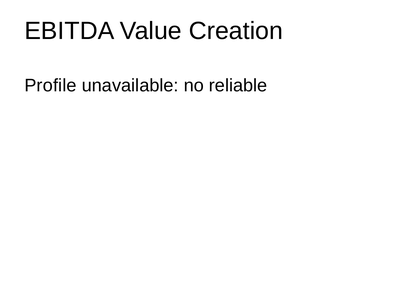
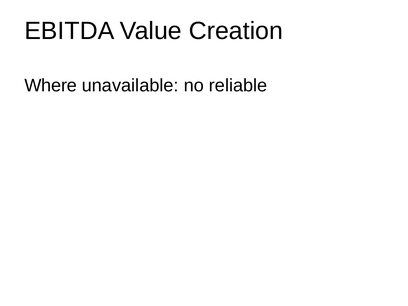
Profile: Profile -> Where (51, 86)
